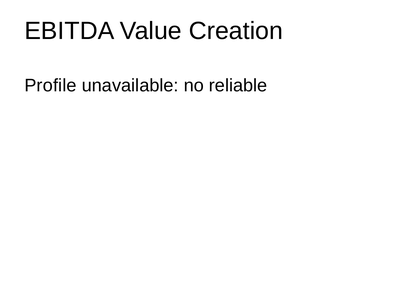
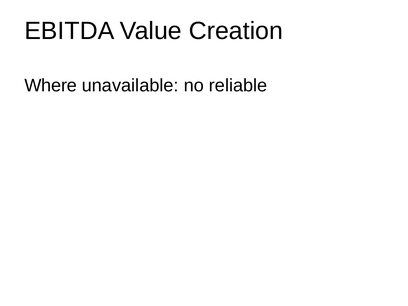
Profile: Profile -> Where (51, 86)
